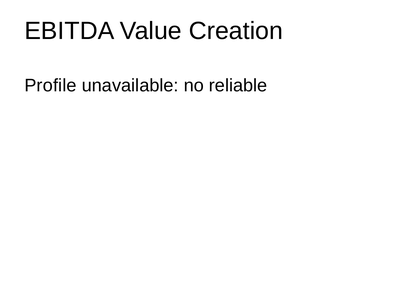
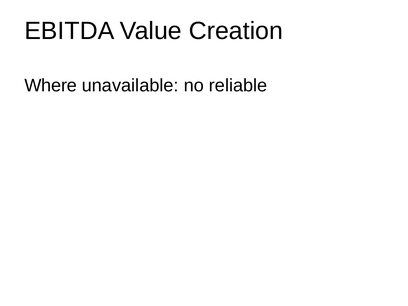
Profile: Profile -> Where (51, 86)
